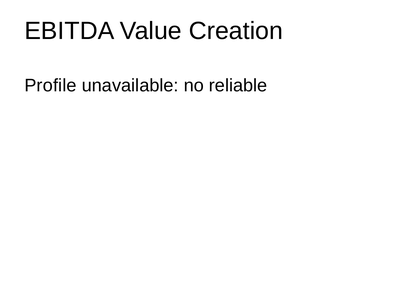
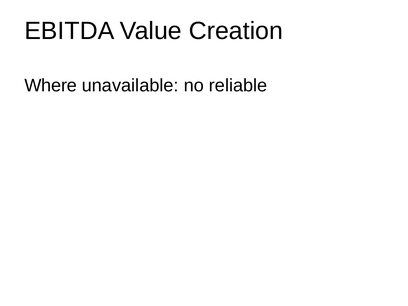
Profile: Profile -> Where (51, 86)
